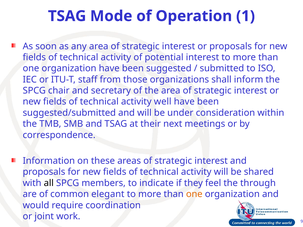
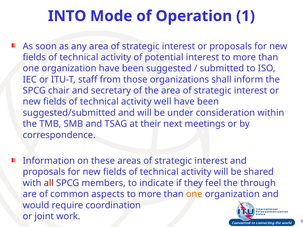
TSAG: TSAG -> INTO (67, 16)
all colour: black -> red (49, 183)
elegant: elegant -> aspects (108, 194)
